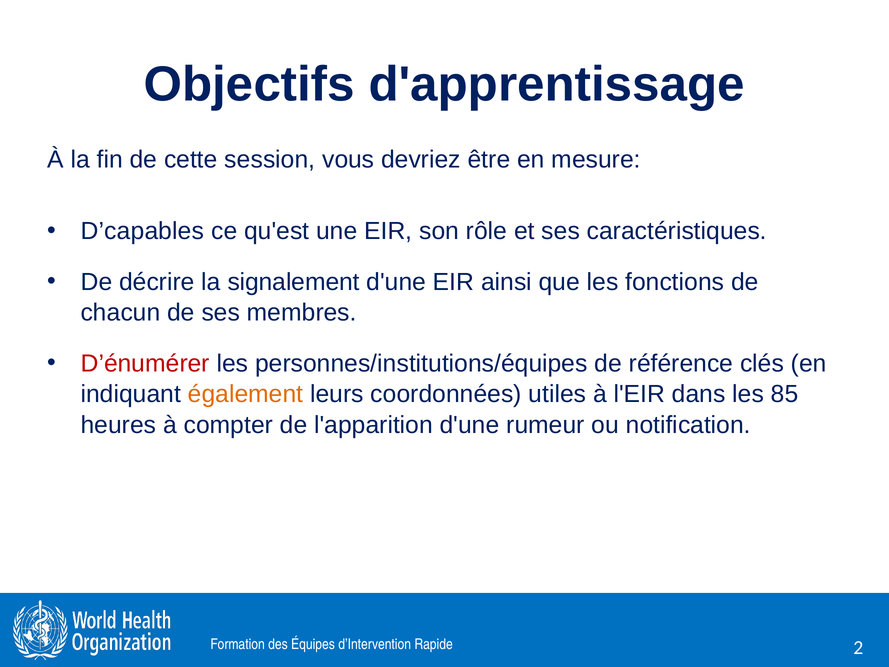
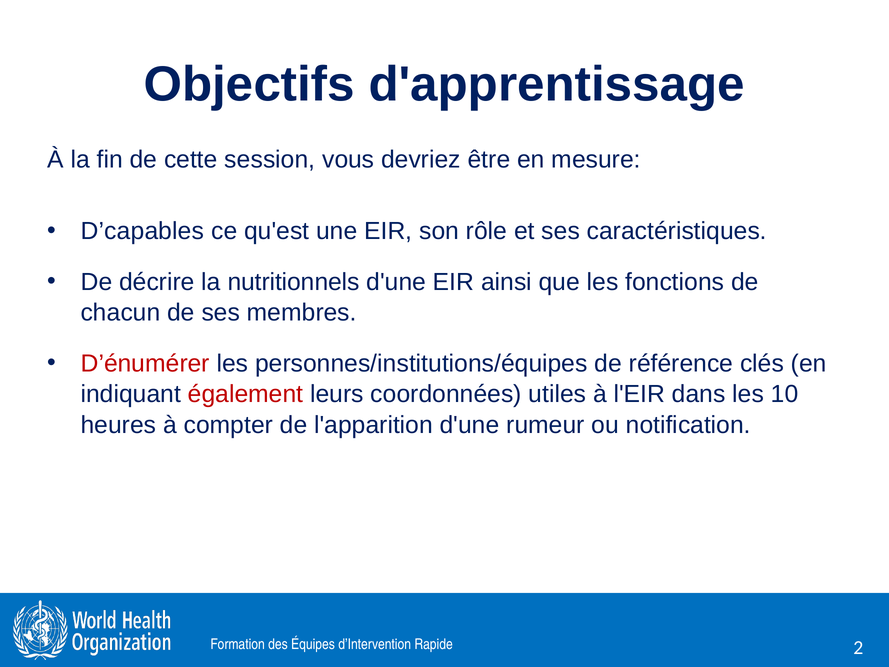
signalement: signalement -> nutritionnels (294, 282)
également colour: orange -> red (246, 394)
85: 85 -> 10 (785, 394)
